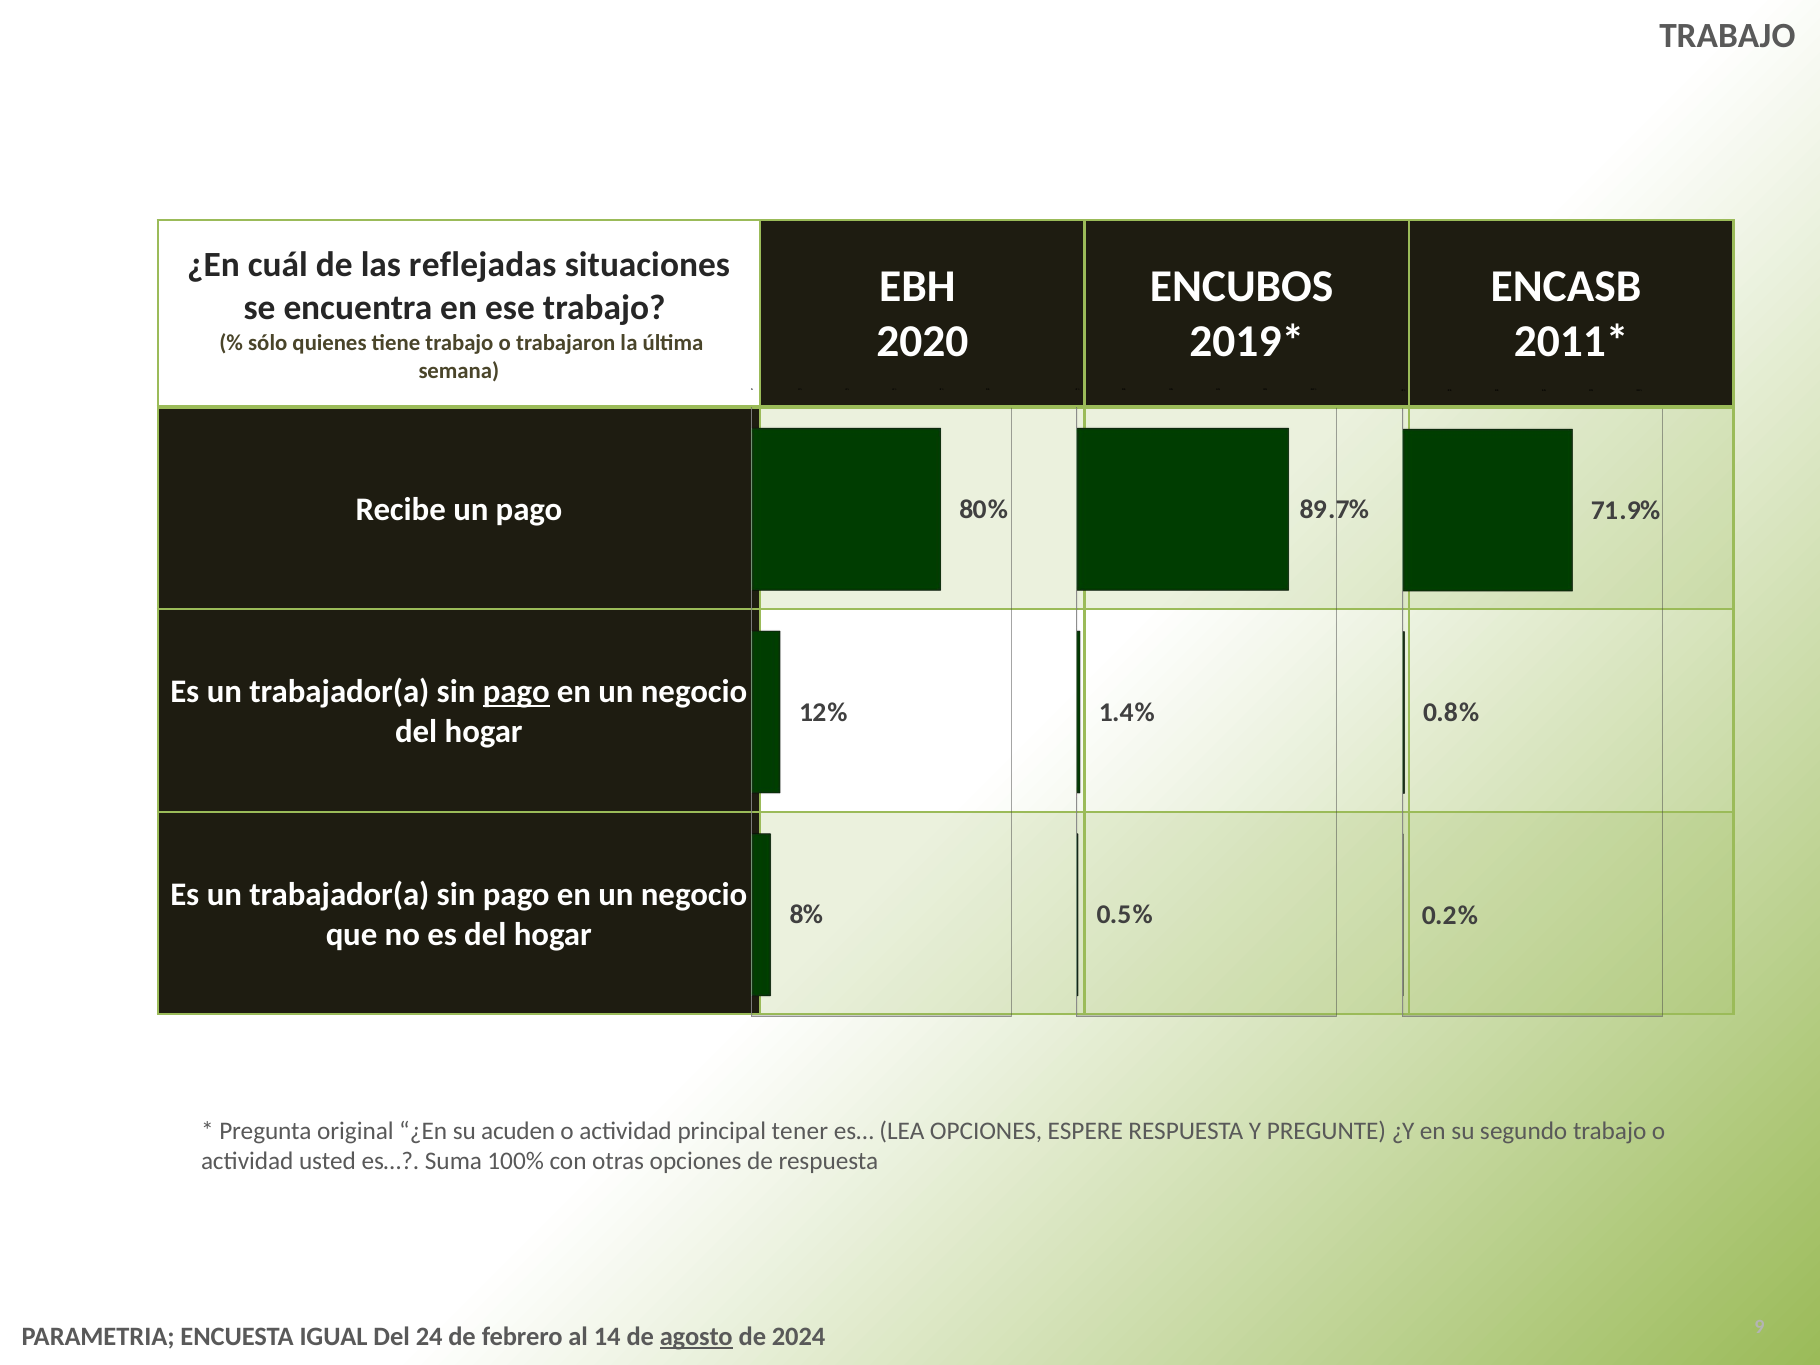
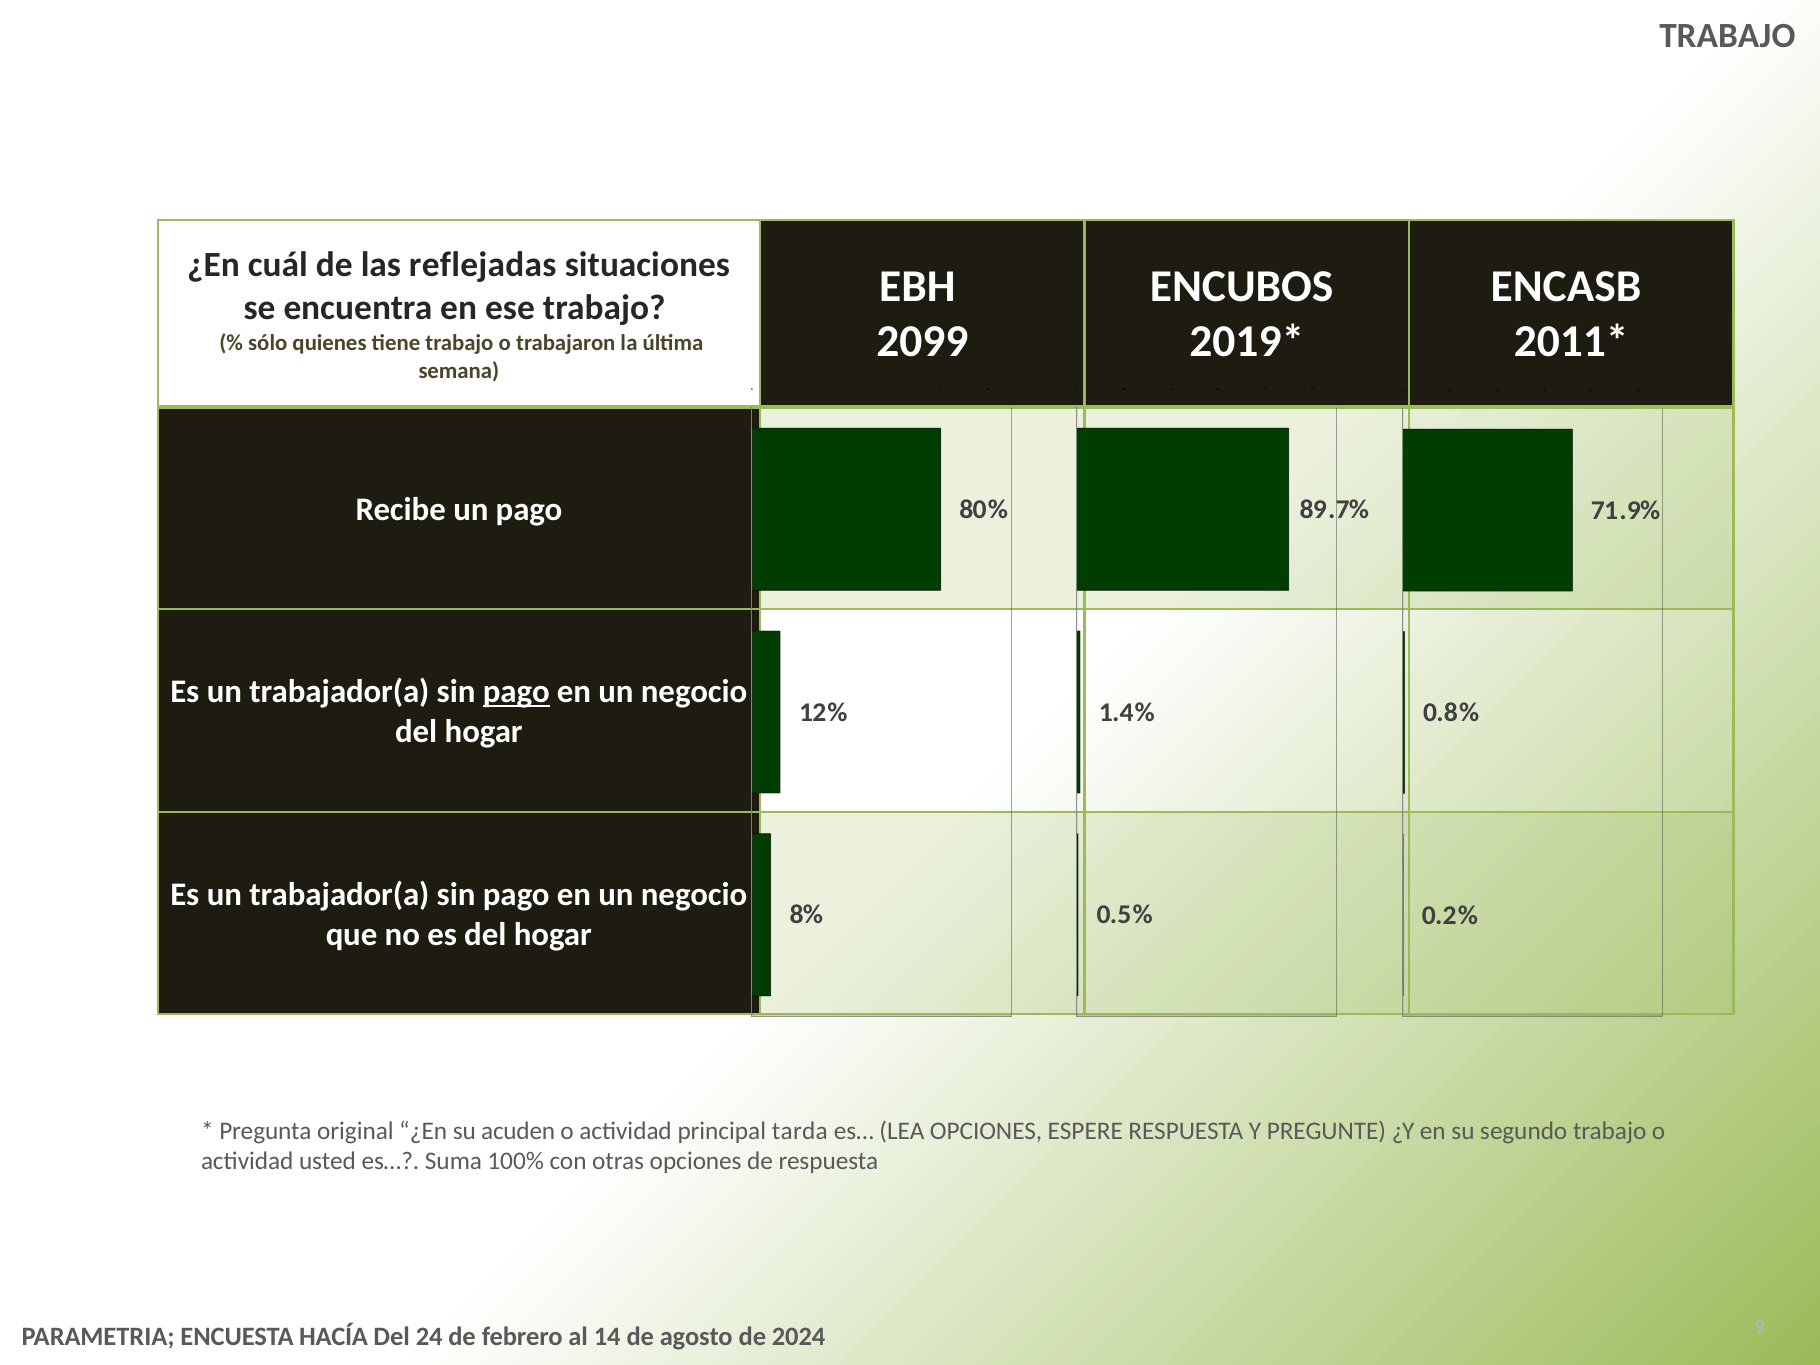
2020: 2020 -> 2099 (922, 342)
tener: tener -> tarda (800, 1131)
IGUAL: IGUAL -> HACÍA (334, 1336)
agosto underline: present -> none (696, 1336)
